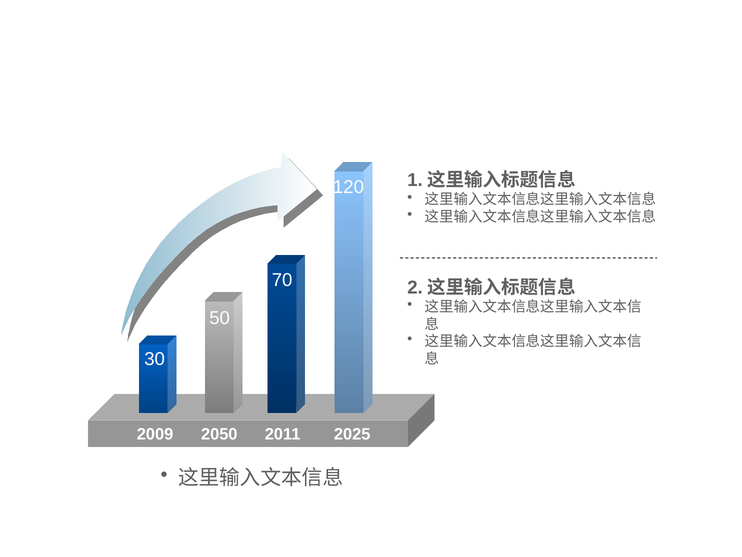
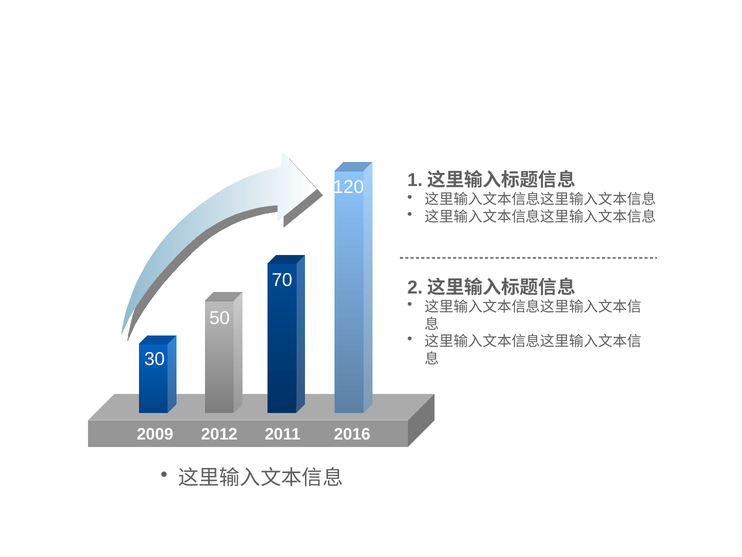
2050: 2050 -> 2012 (219, 434)
2025: 2025 -> 2016 (352, 434)
